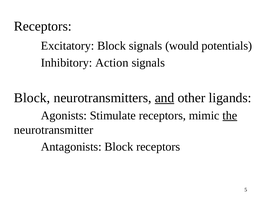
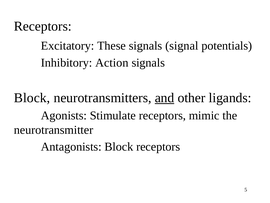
Excitatory Block: Block -> These (112, 46)
would: would -> signal (182, 46)
the underline: present -> none (230, 115)
